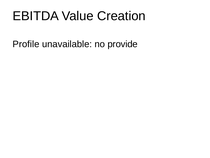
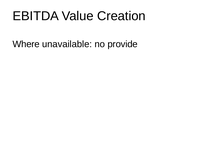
Profile: Profile -> Where (26, 44)
